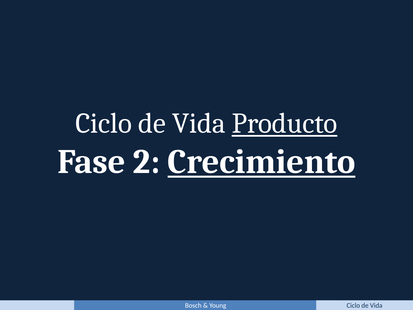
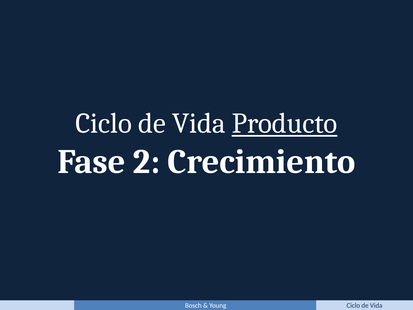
Crecimiento underline: present -> none (262, 162)
